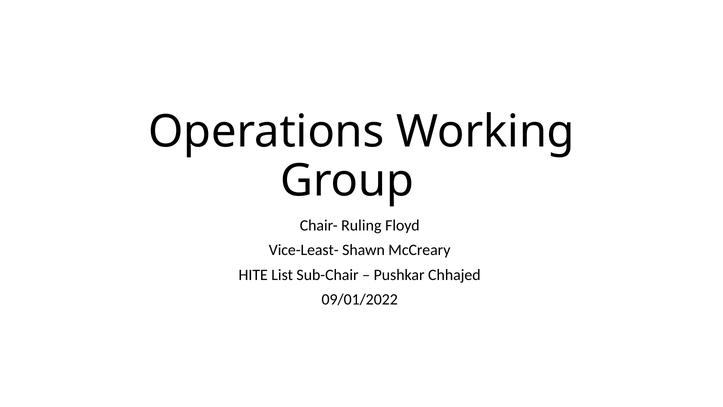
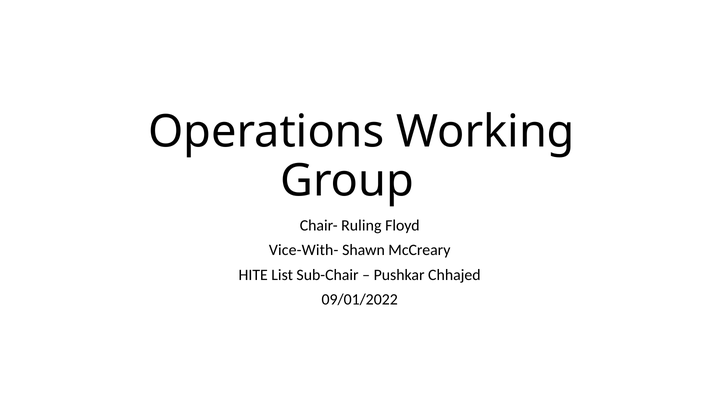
Vice-Least-: Vice-Least- -> Vice-With- (304, 250)
